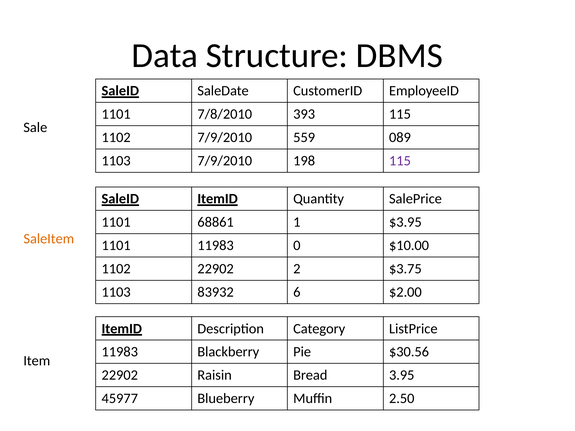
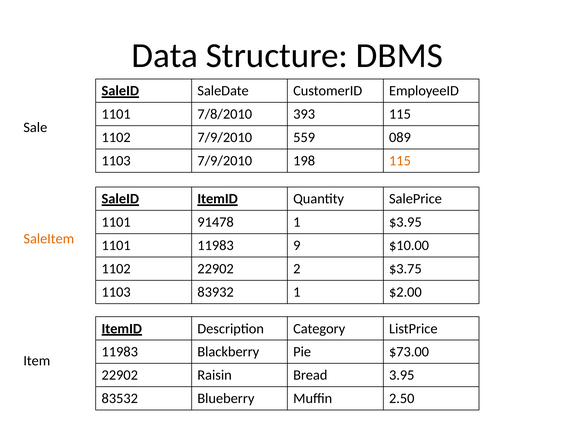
115 colour: purple -> orange (400, 161)
68861: 68861 -> 91478 (216, 222)
0: 0 -> 9 (297, 246)
83932 6: 6 -> 1 (297, 292)
$30.56: $30.56 -> $73.00 (409, 352)
45977: 45977 -> 83532 (120, 399)
